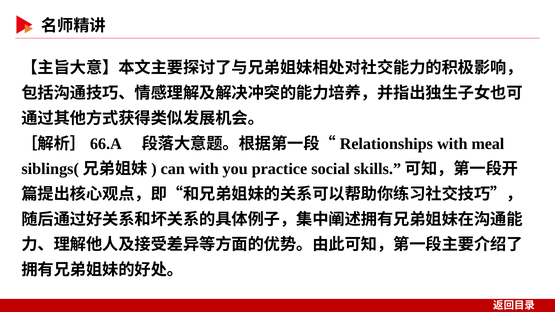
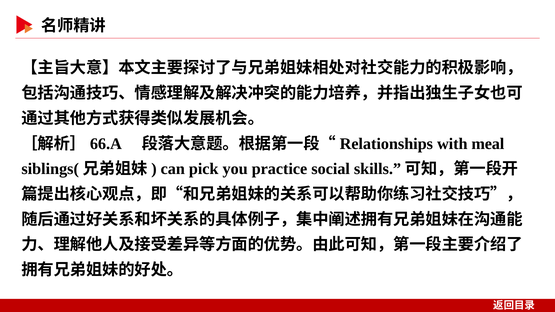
can with: with -> pick (204, 169)
